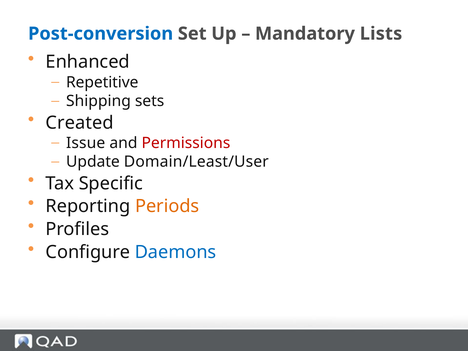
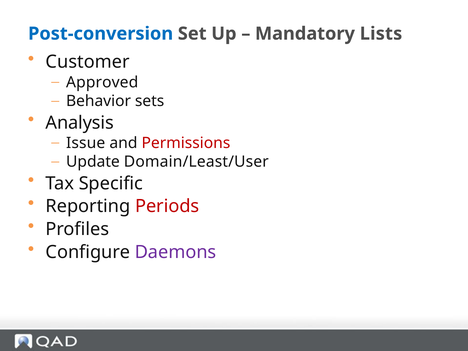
Enhanced: Enhanced -> Customer (88, 62)
Repetitive: Repetitive -> Approved (102, 82)
Shipping: Shipping -> Behavior (98, 101)
Created: Created -> Analysis (80, 123)
Periods colour: orange -> red (167, 206)
Daemons colour: blue -> purple (176, 252)
